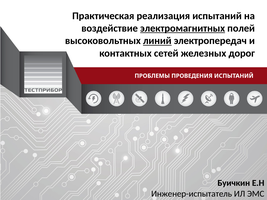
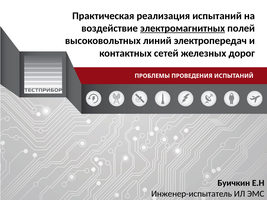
линий underline: present -> none (157, 41)
